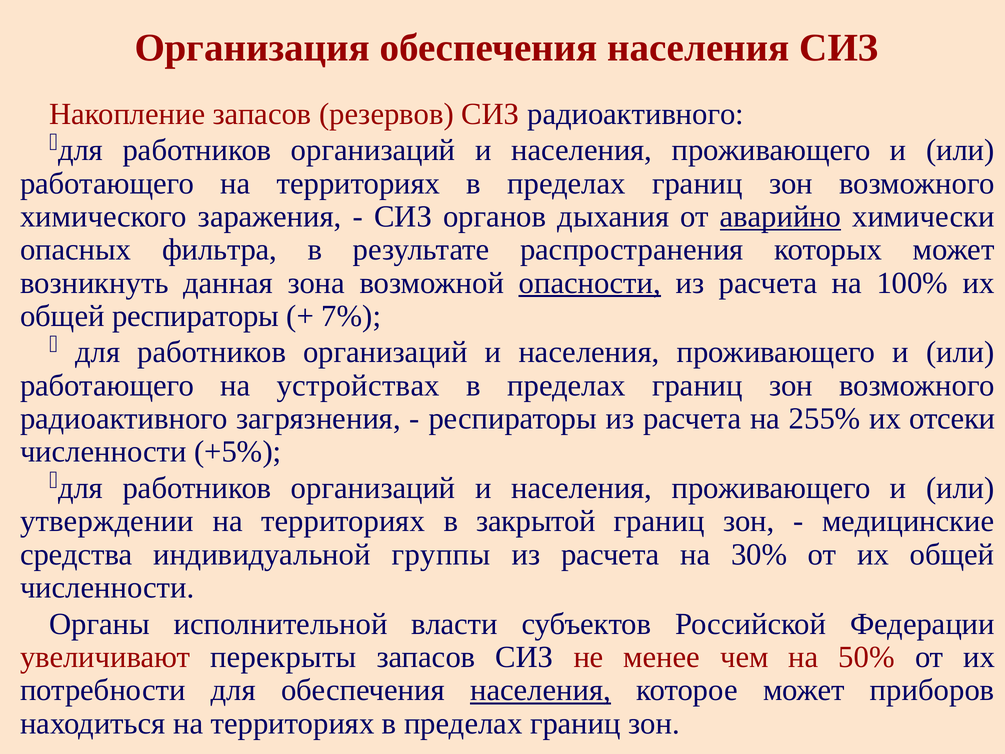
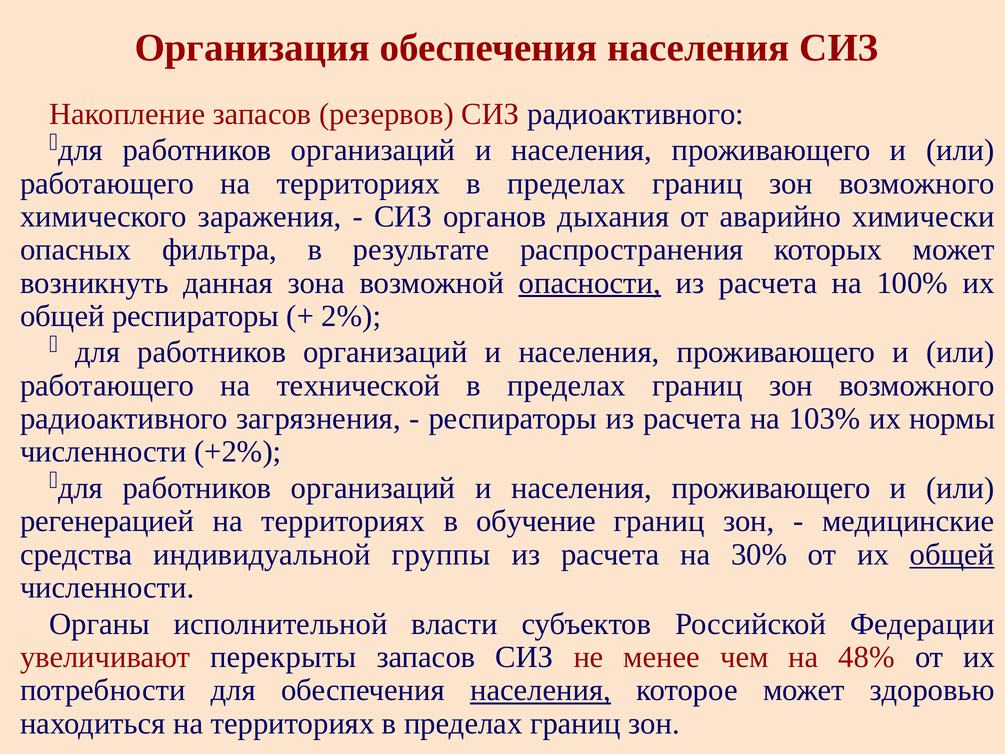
аварийно underline: present -> none (781, 216)
7%: 7% -> 2% (351, 316)
устройствах: устройствах -> технической (358, 385)
255%: 255% -> 103% (825, 419)
отсеки: отсеки -> нормы (952, 419)
+5%: +5% -> +2% (238, 452)
утверждении: утверждении -> регенерацией (107, 521)
закрытой: закрытой -> обучение (536, 521)
общей underline: none -> present (952, 554)
50%: 50% -> 48% (867, 657)
приборов: приборов -> здоровью (932, 690)
